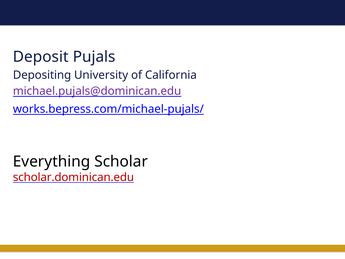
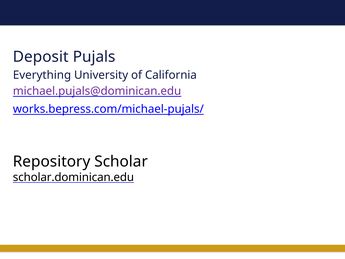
Depositing: Depositing -> Everything (42, 75)
Everything: Everything -> Repository (52, 161)
scholar.dominican.edu colour: red -> black (73, 177)
